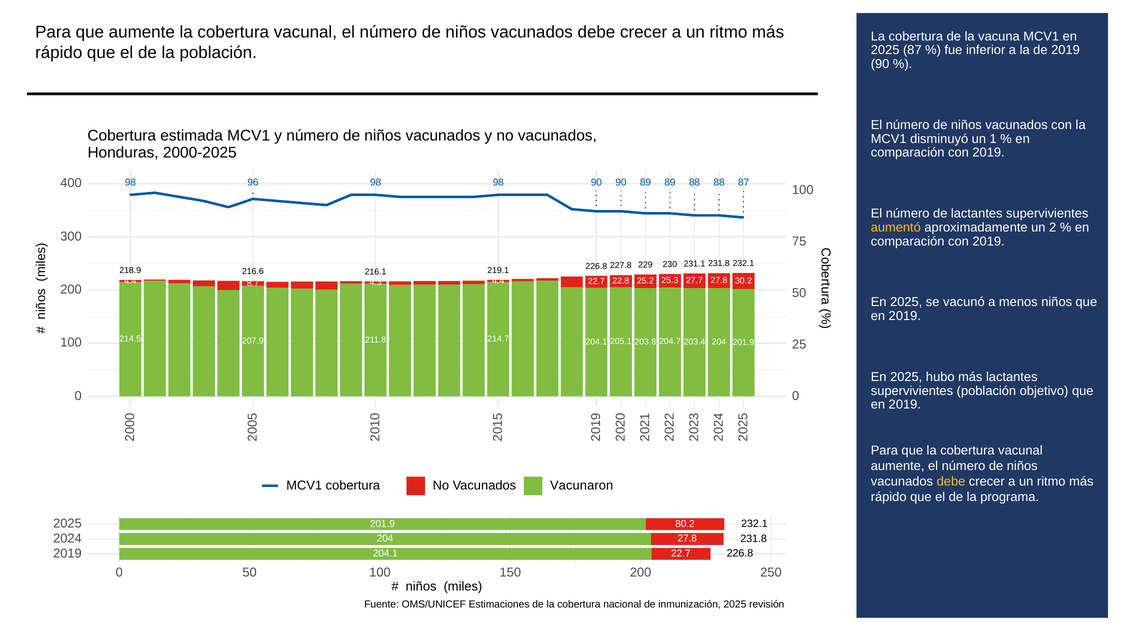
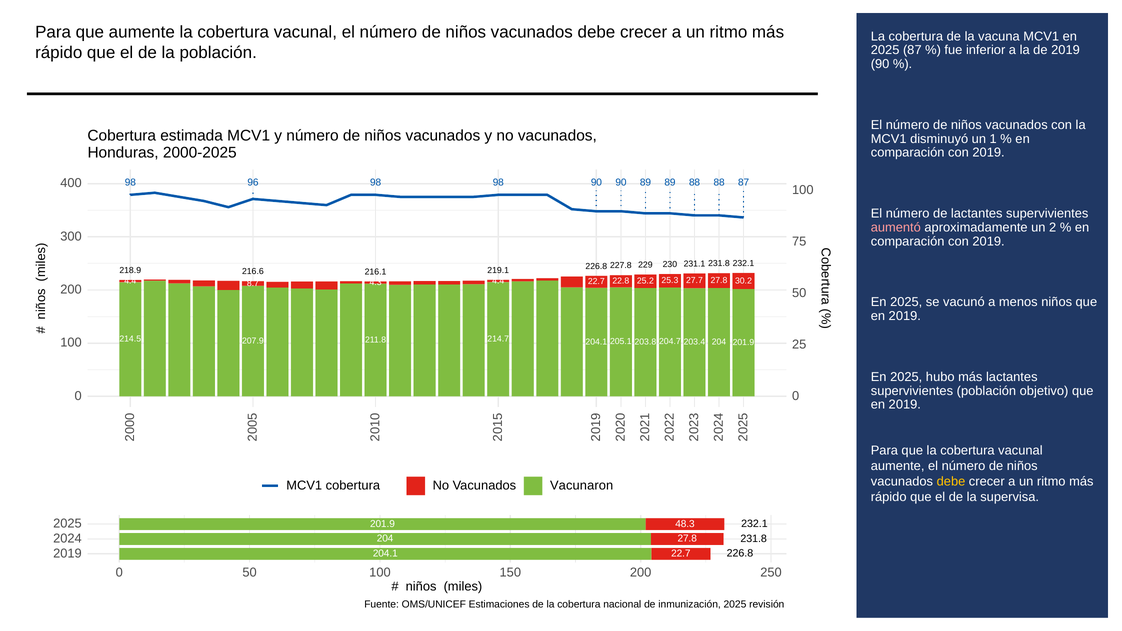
aumentó colour: yellow -> pink (896, 227)
programa: programa -> supervisa (1010, 497)
80.2: 80.2 -> 48.3 (685, 524)
